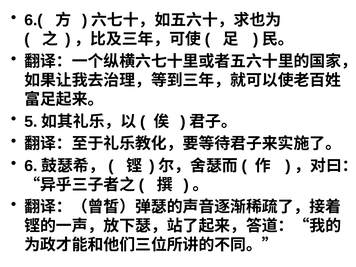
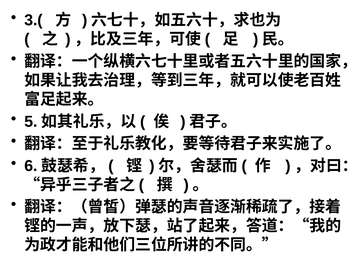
6.(: 6.( -> 3.( (33, 20)
